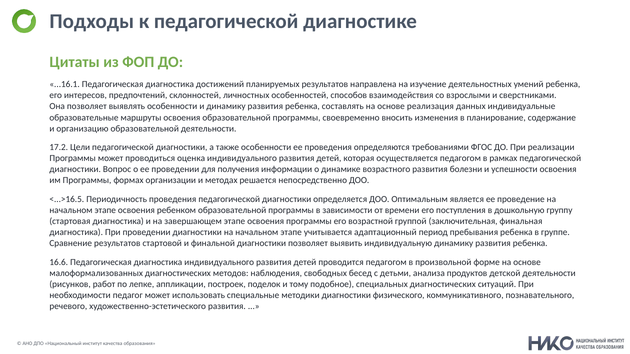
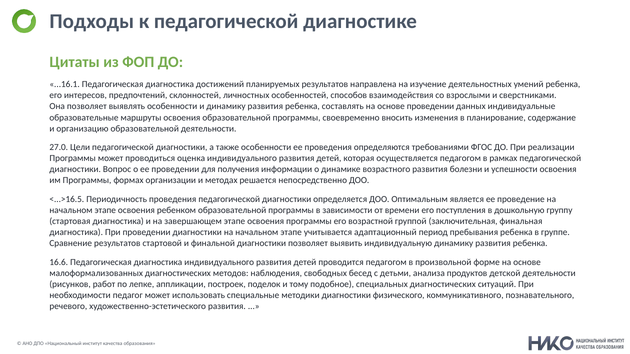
основе реализация: реализация -> проведении (430, 107)
17.2: 17.2 -> 27.0 (59, 148)
